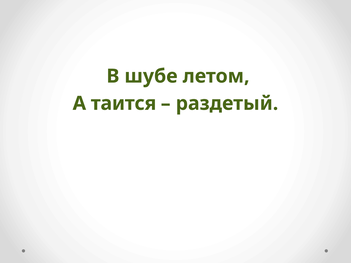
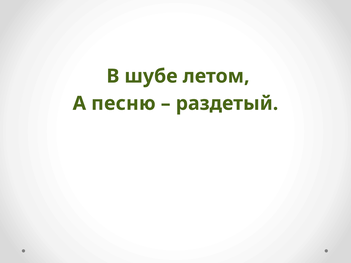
таится: таится -> песню (123, 104)
